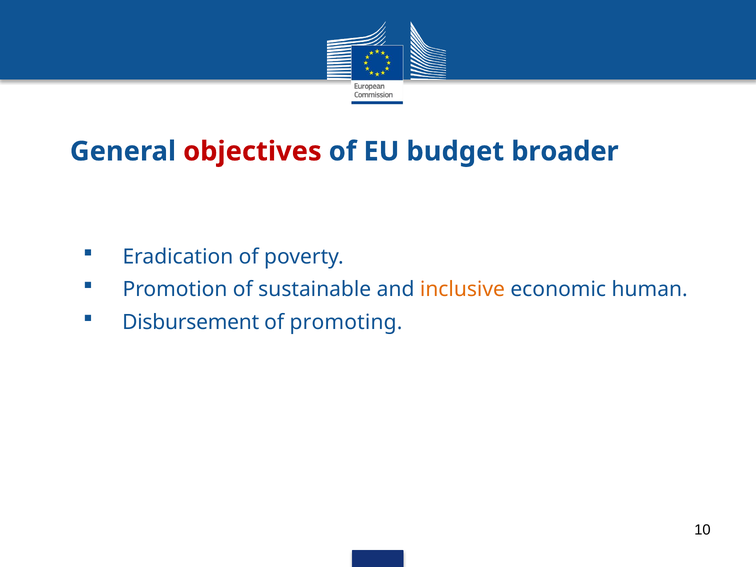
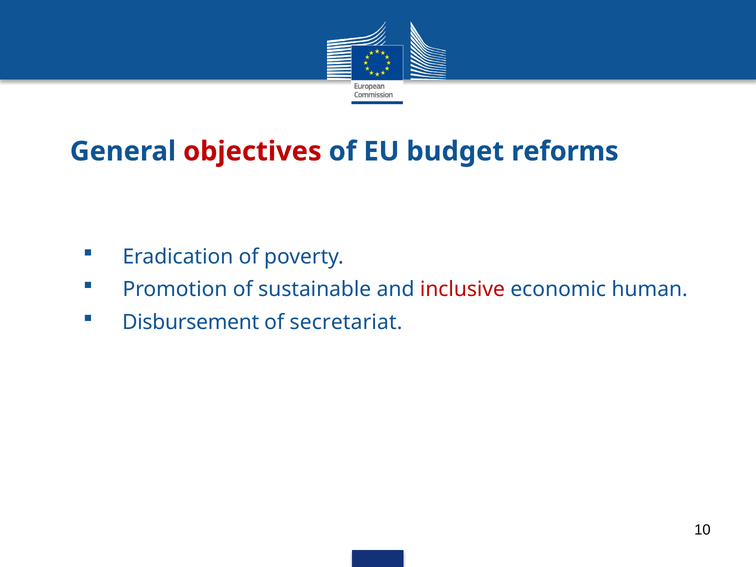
broader: broader -> reforms (565, 151)
inclusive colour: orange -> red (462, 289)
promoting: promoting -> secretariat (346, 322)
